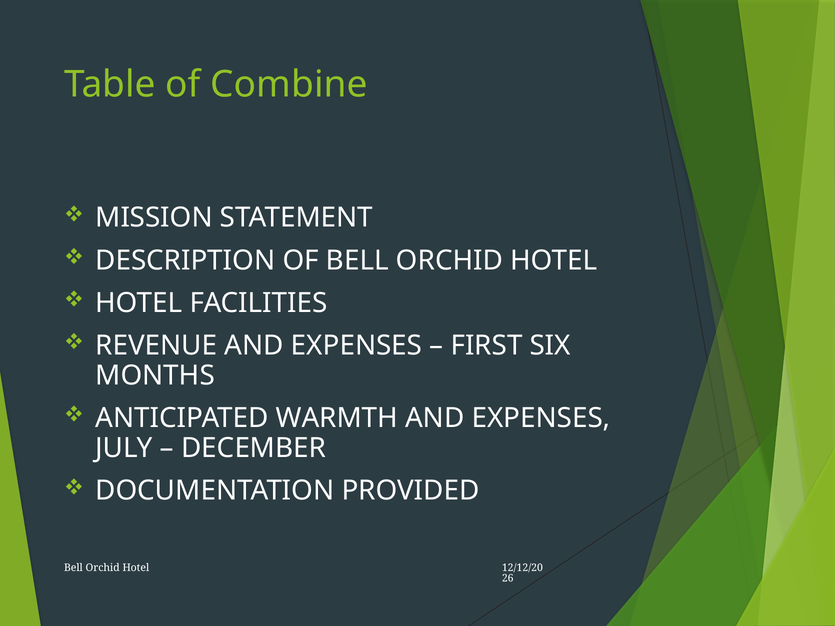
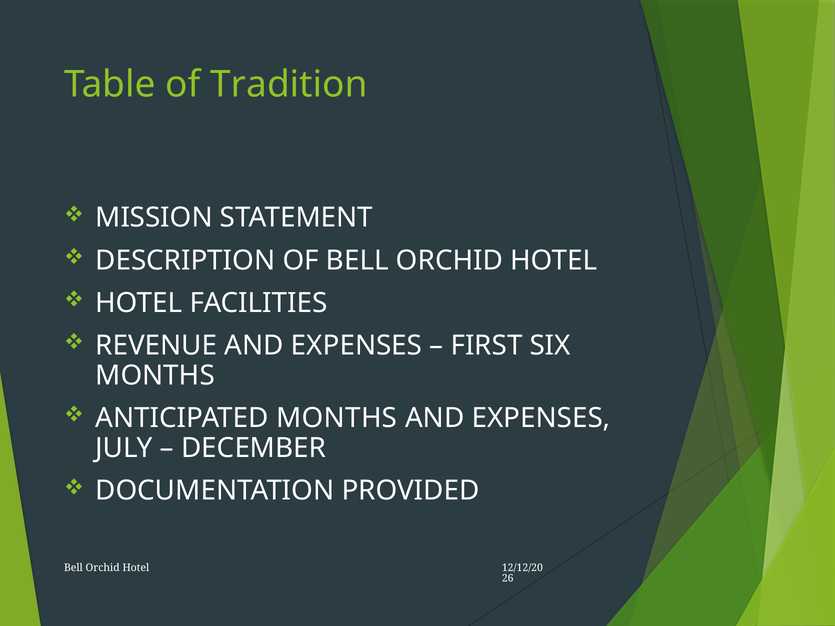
Combine: Combine -> Tradition (289, 85)
ANTICIPATED WARMTH: WARMTH -> MONTHS (337, 418)
